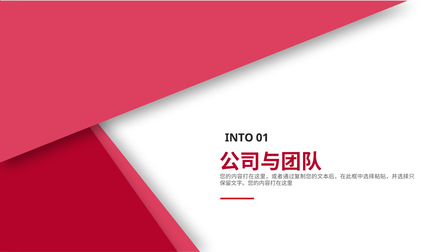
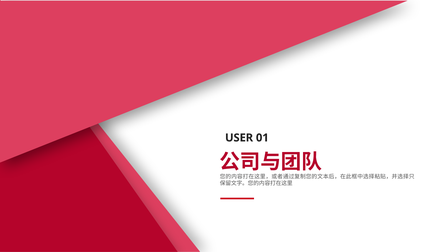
INTO: INTO -> USER (239, 138)
